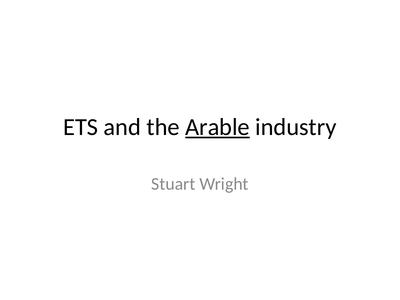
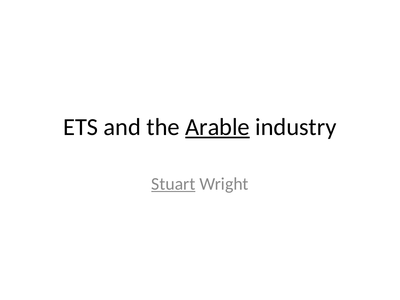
Stuart underline: none -> present (173, 184)
